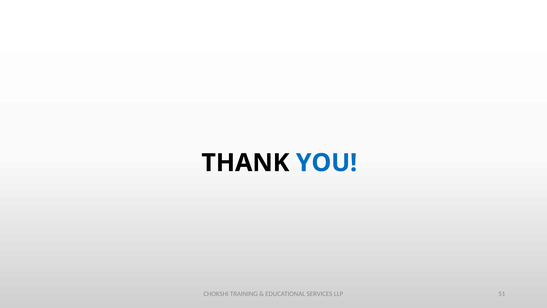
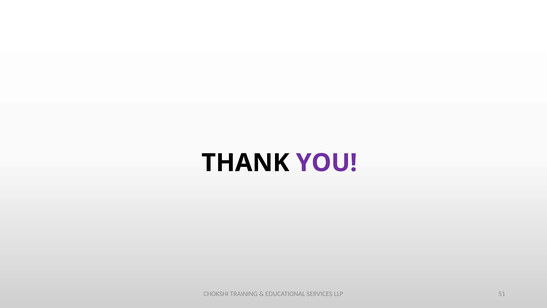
YOU colour: blue -> purple (327, 163)
